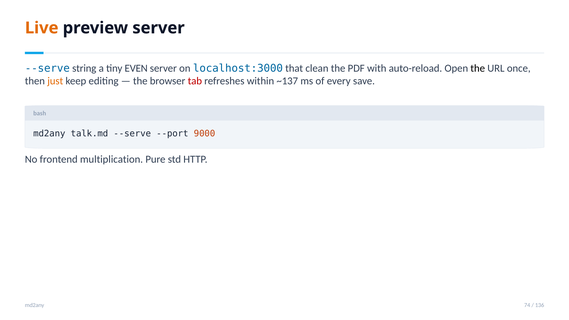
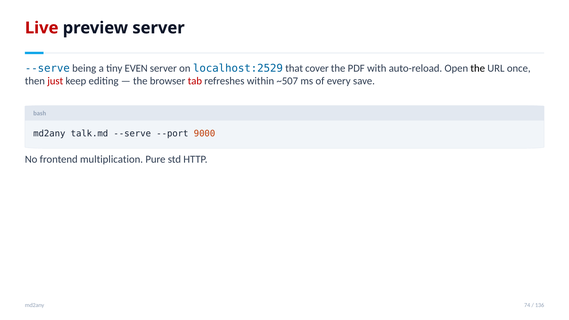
Live colour: orange -> red (42, 28)
string: string -> being (84, 68)
localhost:3000: localhost:3000 -> localhost:2529 (238, 68)
clean: clean -> cover (317, 68)
just colour: orange -> red (55, 81)
~137: ~137 -> ~507 (287, 81)
